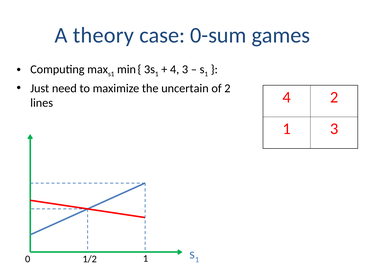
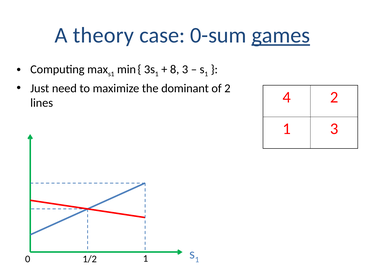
games underline: none -> present (281, 35)
4: 4 -> 8 (175, 69)
uncertain: uncertain -> dominant (185, 88)
